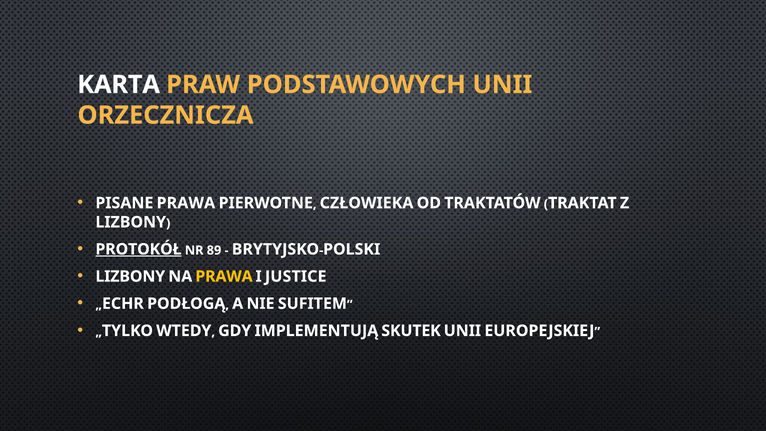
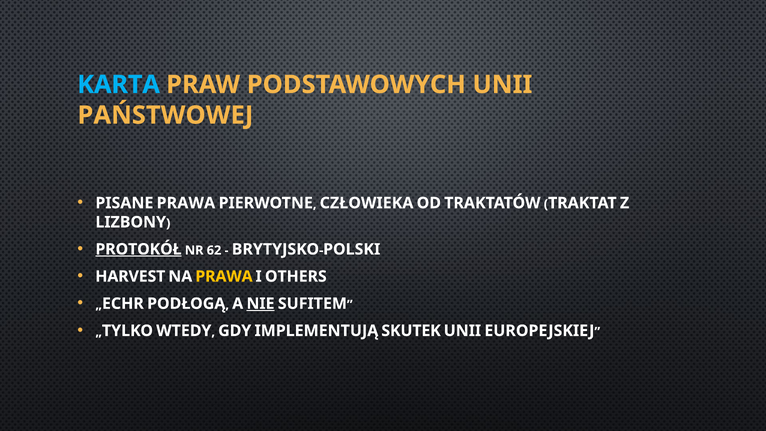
KARTA colour: white -> light blue (119, 85)
ORZECZNICZA: ORZECZNICZA -> PAŃSTWOWEJ (165, 115)
89: 89 -> 62 (214, 250)
LIZBONY: LIZBONY -> HARVEST (130, 276)
JUSTICE: JUSTICE -> OTHERS (296, 276)
NIE underline: none -> present (261, 304)
